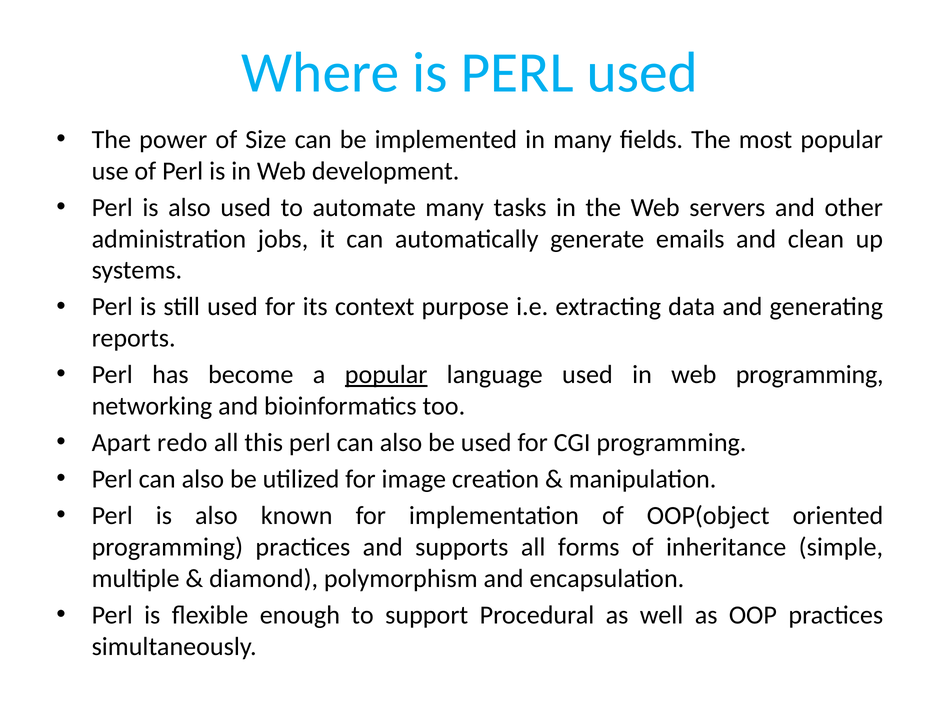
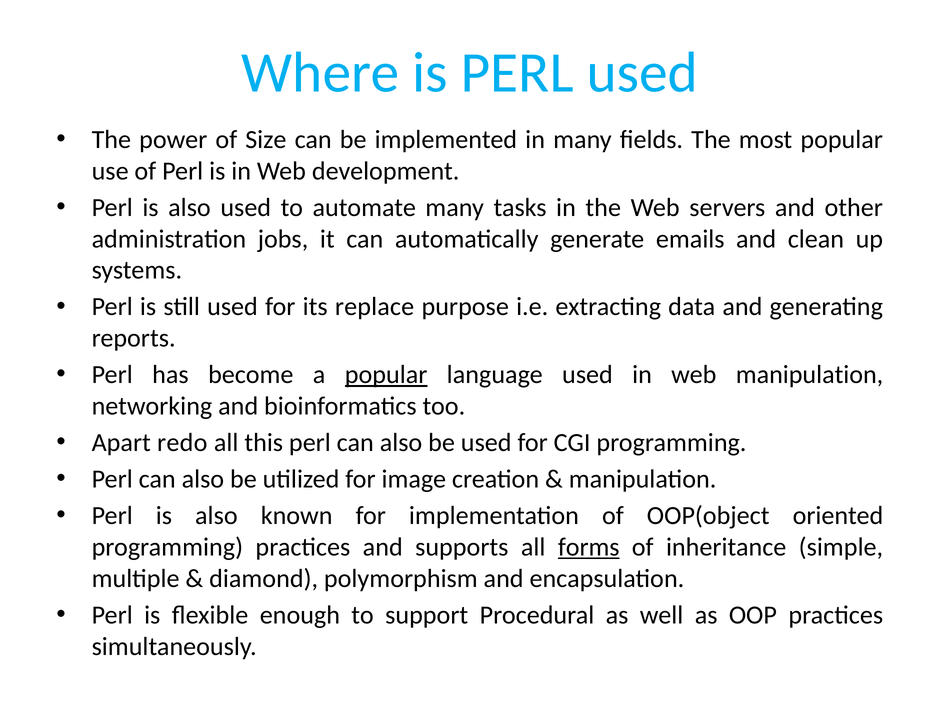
context: context -> replace (375, 307)
web programming: programming -> manipulation (810, 375)
forms underline: none -> present (589, 547)
